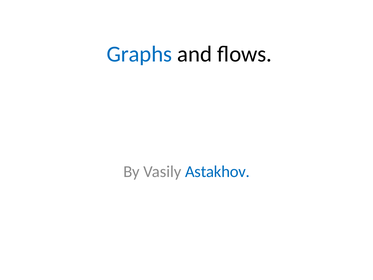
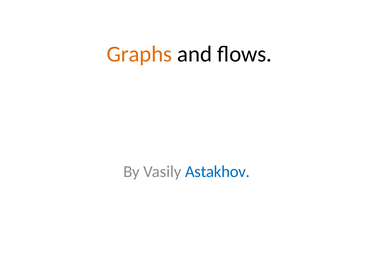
Graphs colour: blue -> orange (139, 54)
